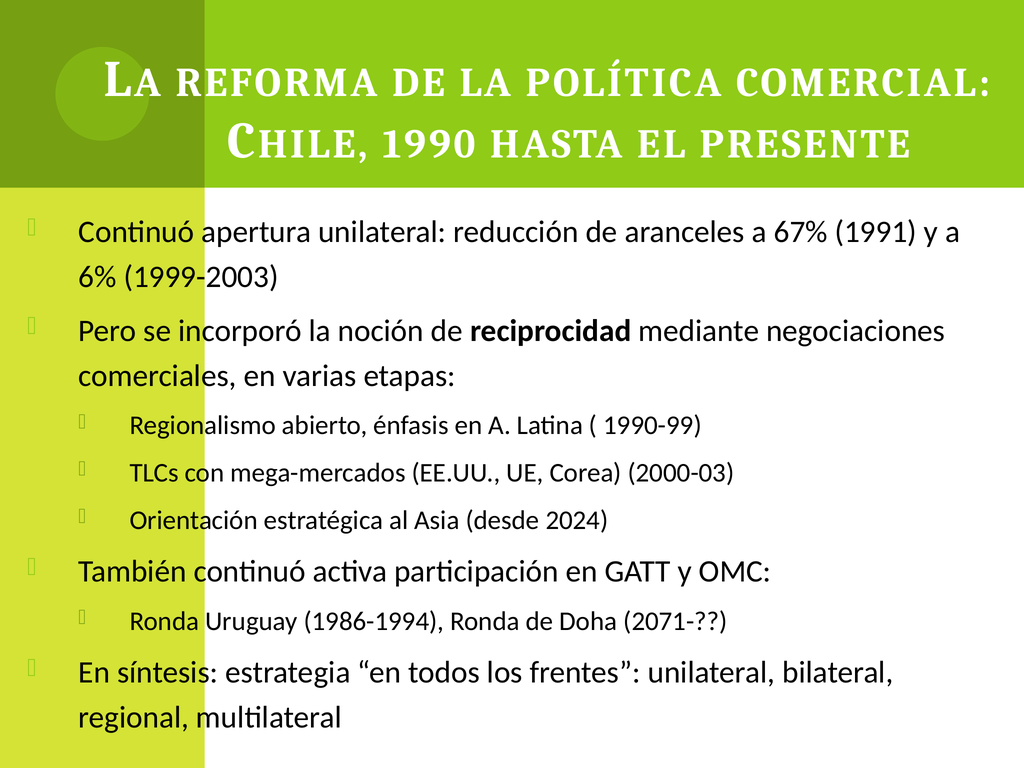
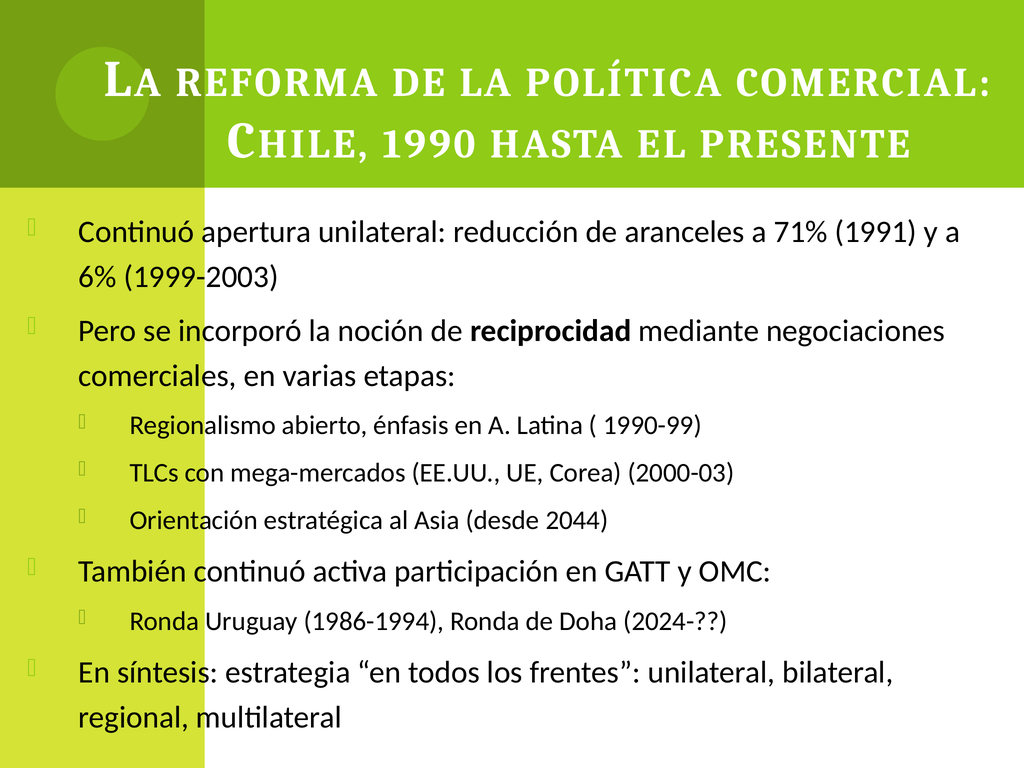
67%: 67% -> 71% (801, 232)
2024: 2024 -> 2044 (577, 520)
2071-: 2071- -> 2024- (675, 621)
